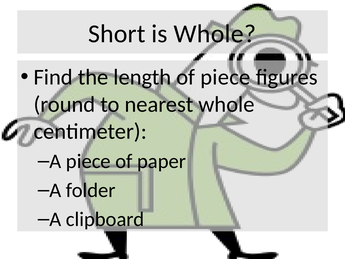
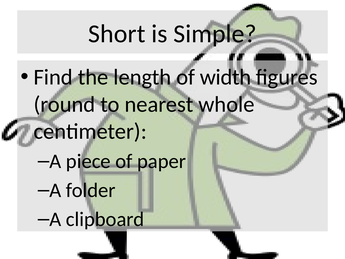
is Whole: Whole -> Simple (215, 34)
of piece: piece -> width (226, 77)
